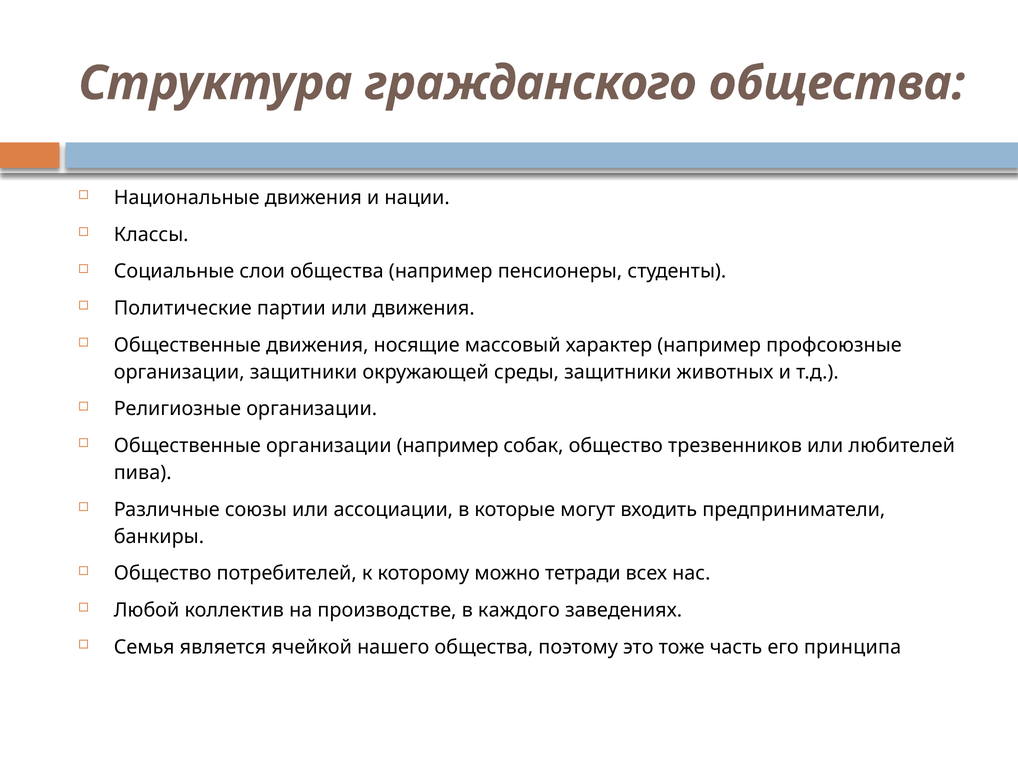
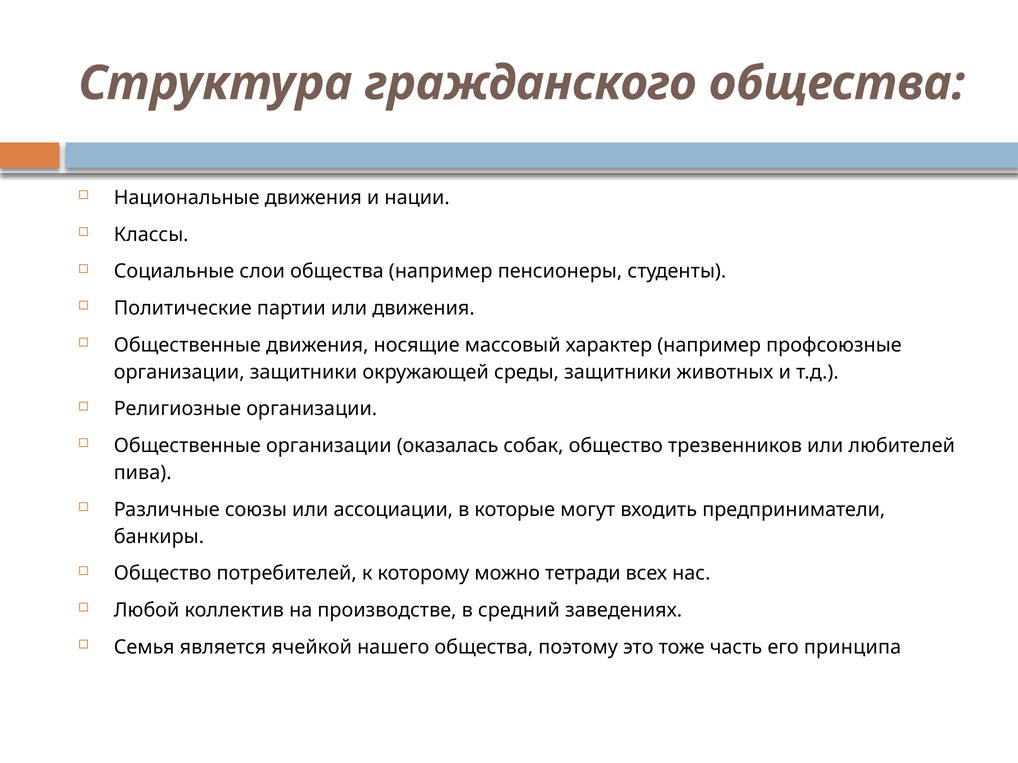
организации например: например -> оказалась (448, 446)
каждого: каждого -> средний (519, 611)
